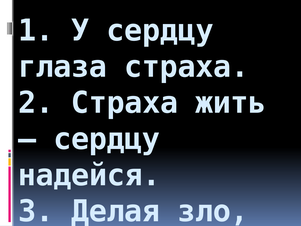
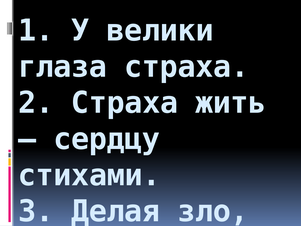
У сердцу: сердцу -> велики (160, 31)
надейся: надейся -> стихами (89, 175)
